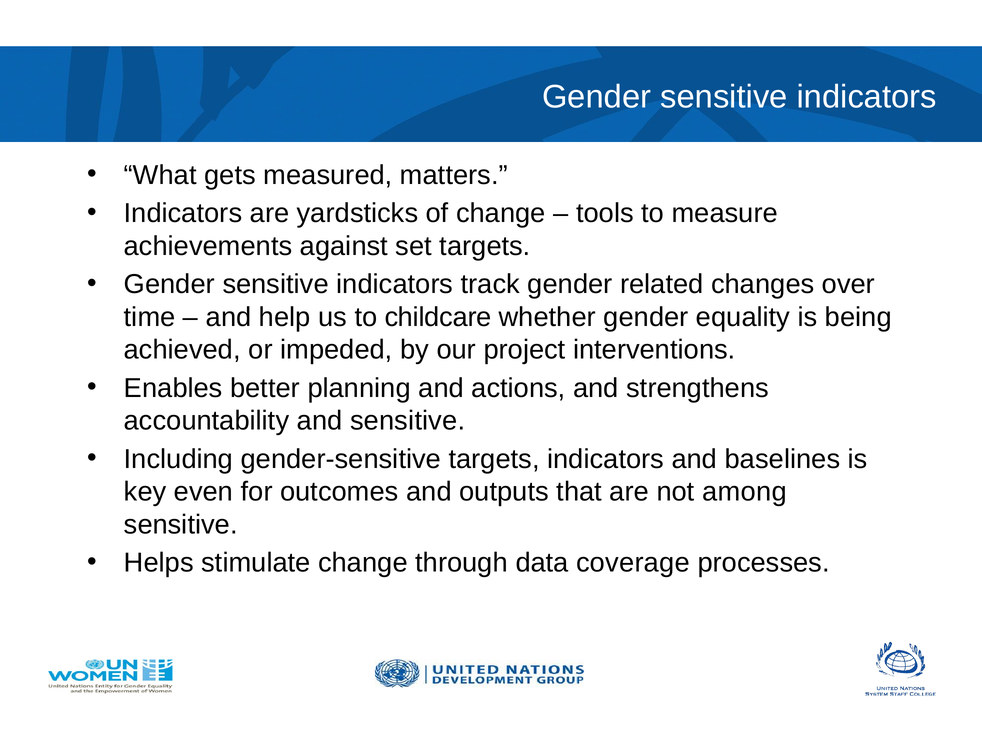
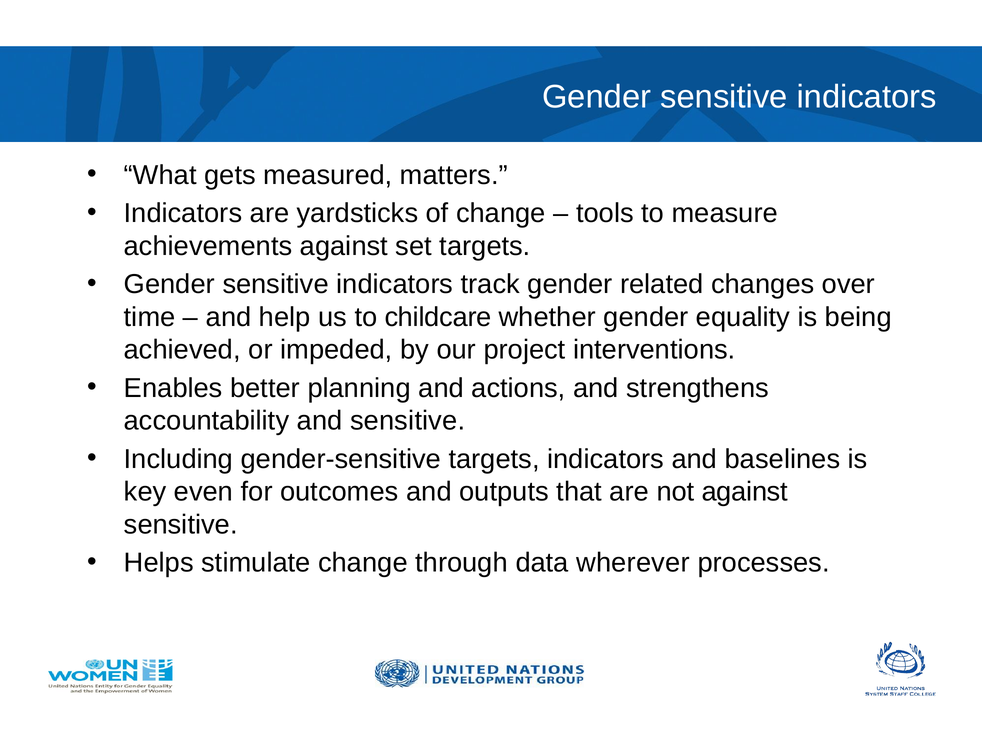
not among: among -> against (745, 491)
coverage: coverage -> wherever (633, 562)
